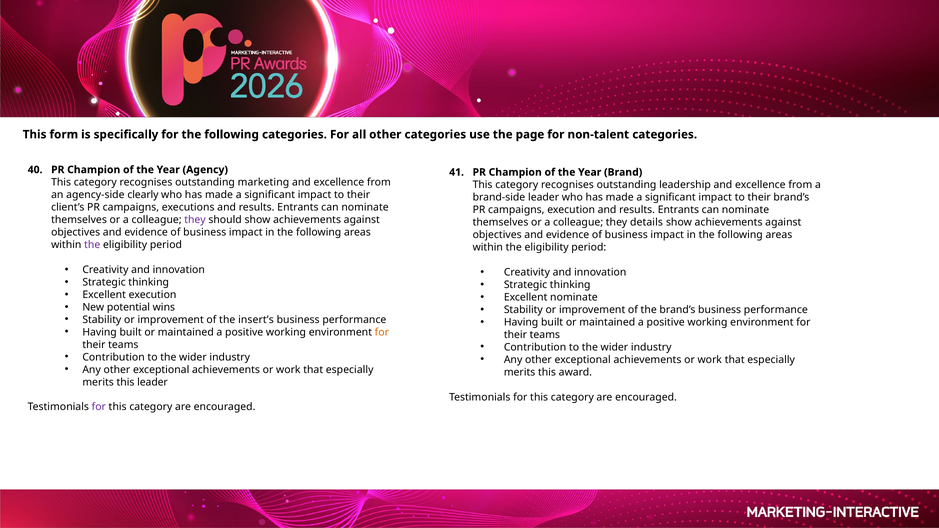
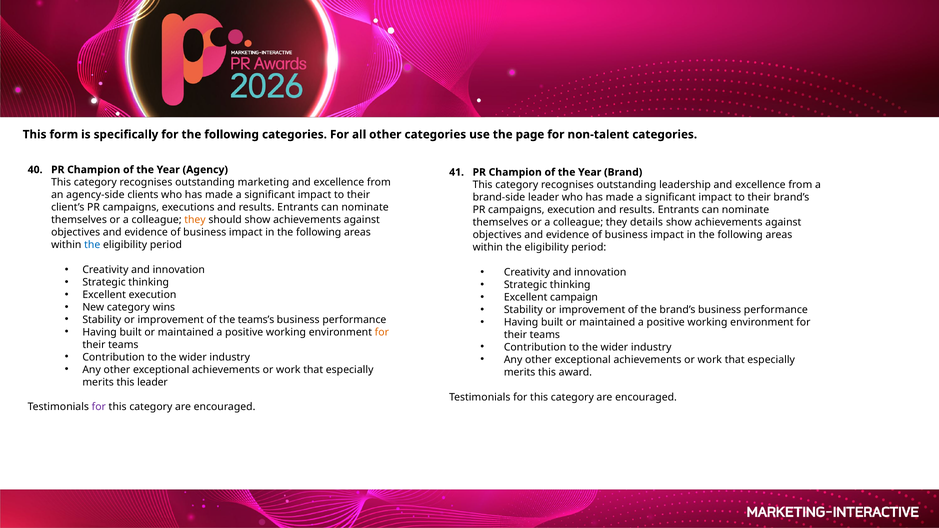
clearly: clearly -> clients (143, 195)
they colour: purple -> orange (195, 220)
the colour: purple -> blue (92, 245)
Excellent nominate: nominate -> campaign (574, 297)
New potential: potential -> category (128, 307)
insert’s: insert’s -> teams’s (256, 320)
